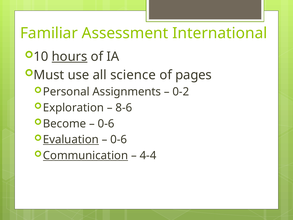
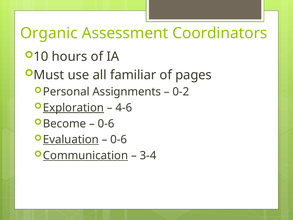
Familiar: Familiar -> Organic (49, 33)
International: International -> Coordinators (220, 33)
hours underline: present -> none (70, 57)
science: science -> familiar (133, 75)
Exploration underline: none -> present (73, 108)
8-6: 8-6 -> 4-6 (124, 108)
4-4: 4-4 -> 3-4 (148, 155)
